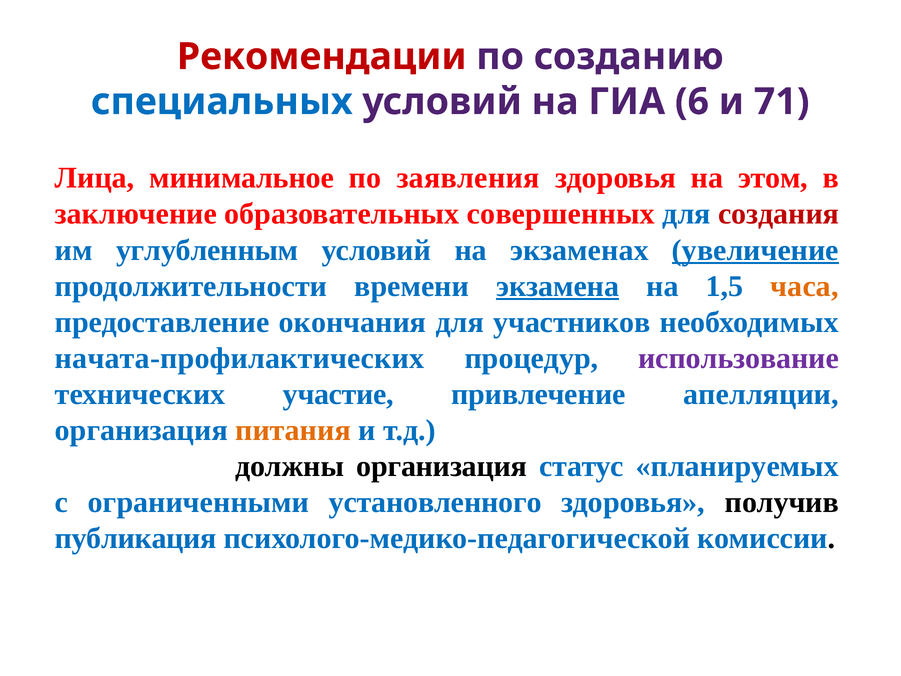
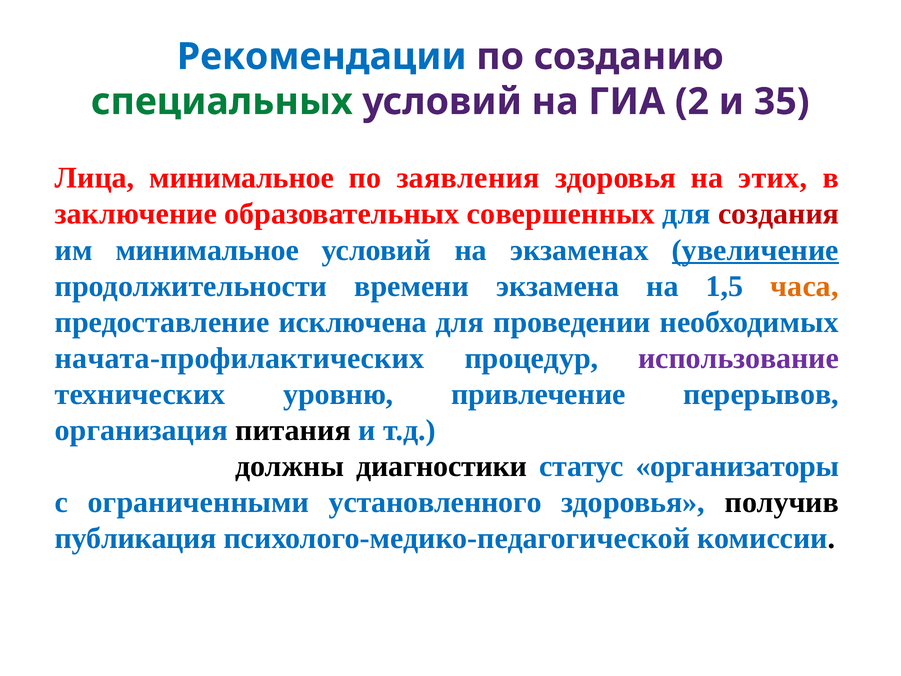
Рекомендации colour: red -> blue (322, 57)
специальных colour: blue -> green (222, 102)
6: 6 -> 2 (692, 102)
71: 71 -> 35 (782, 102)
этом: этом -> этих (773, 178)
им углубленным: углубленным -> минимальное (207, 250)
экзамена underline: present -> none (558, 286)
окончания: окончания -> исключена (353, 322)
участников: участников -> проведении (572, 322)
участие: участие -> уровню (338, 394)
апелляции: апелляции -> перерывов (761, 394)
питания colour: orange -> black (293, 430)
должны организация: организация -> диагностики (442, 466)
планируемых: планируемых -> организаторы (737, 466)
